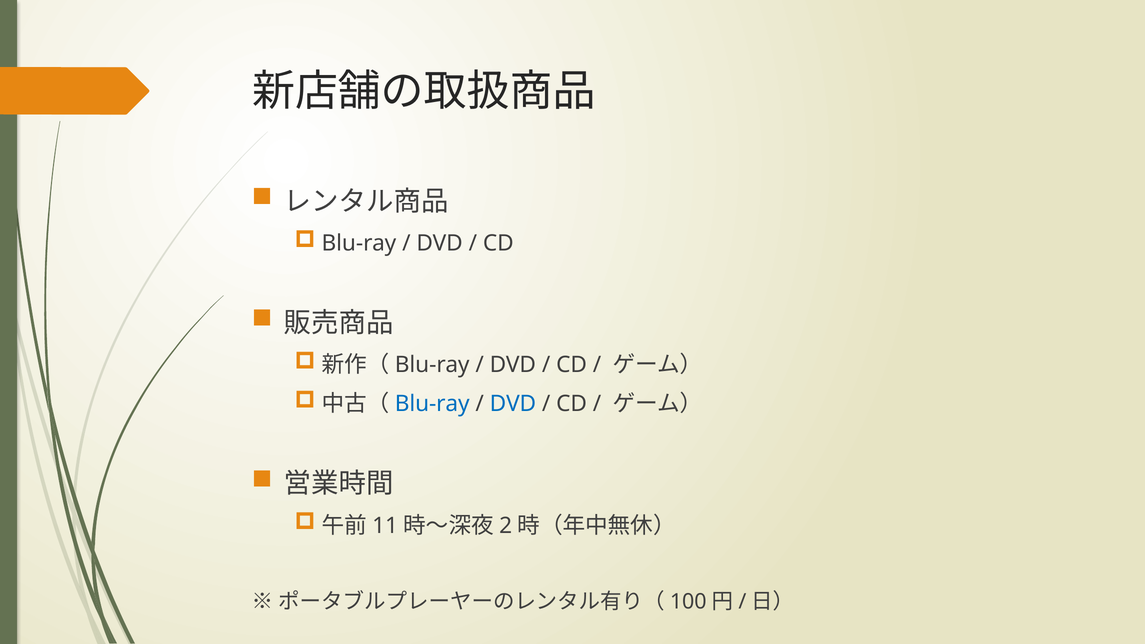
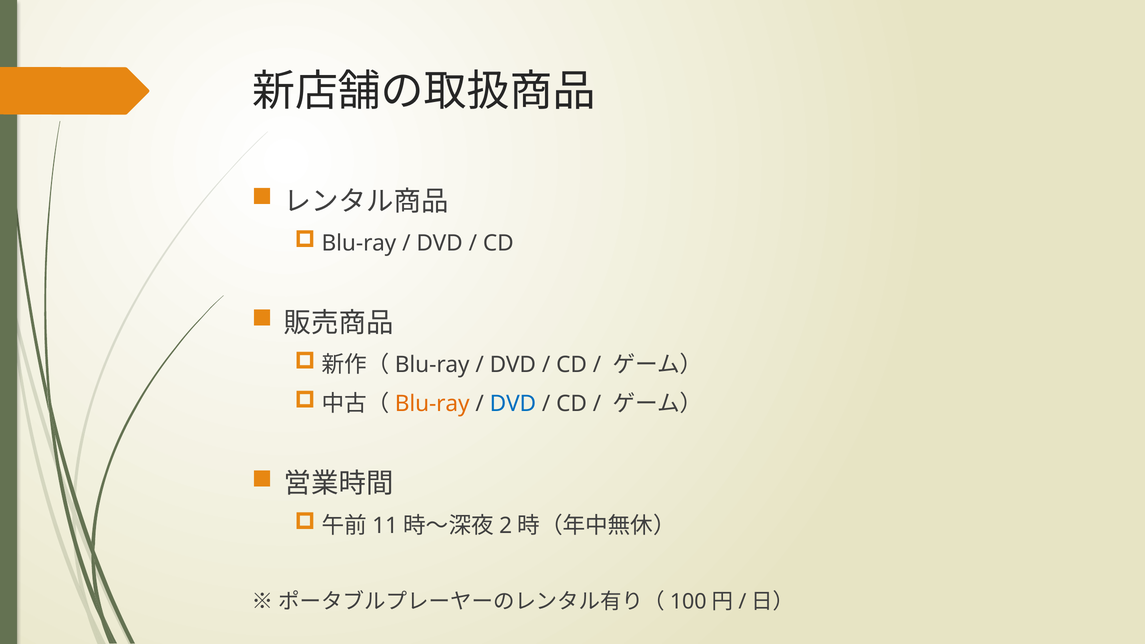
Blu-ray colour: blue -> orange (432, 404)
